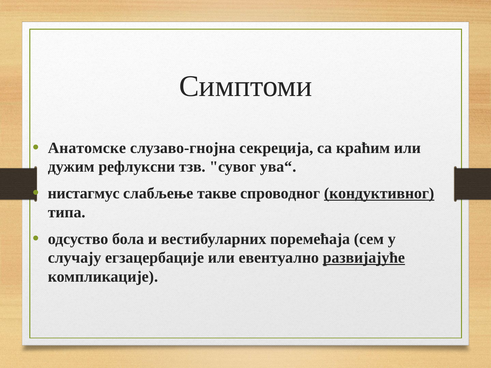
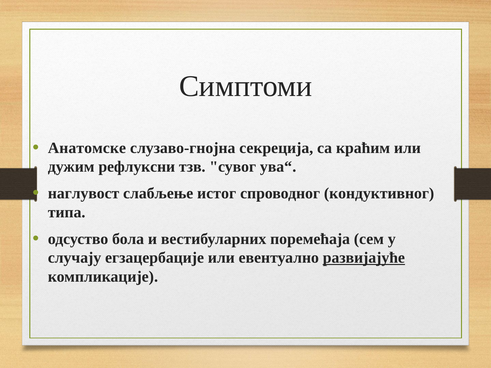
нистагмус: нистагмус -> наглувост (84, 194)
такве: такве -> истог (217, 194)
кондуктивног underline: present -> none (379, 194)
